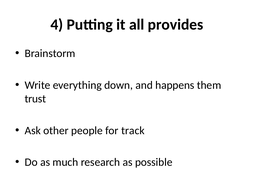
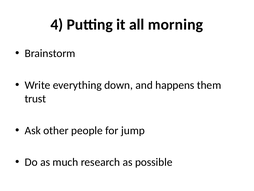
provides: provides -> morning (175, 25)
track: track -> jump (133, 130)
